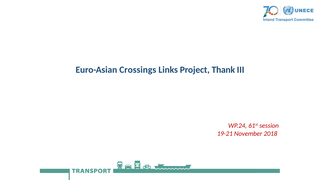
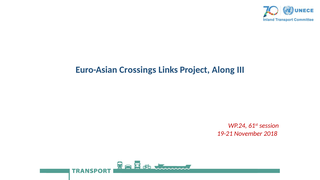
Thank: Thank -> Along (223, 70)
